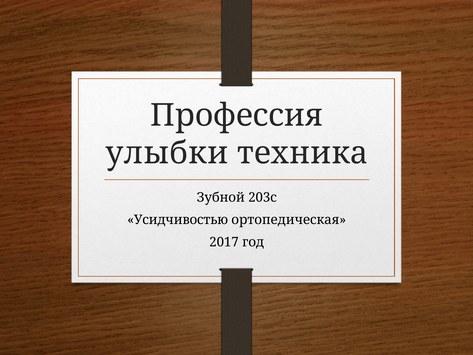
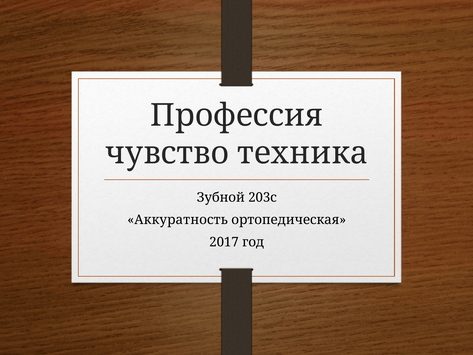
улыбки: улыбки -> чувство (167, 153)
Усидчивостью: Усидчивостью -> Аккуратность (178, 220)
